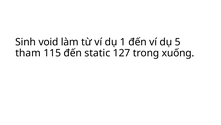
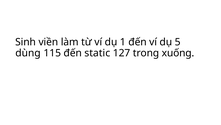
void: void -> viền (48, 42)
tham: tham -> dùng (28, 53)
